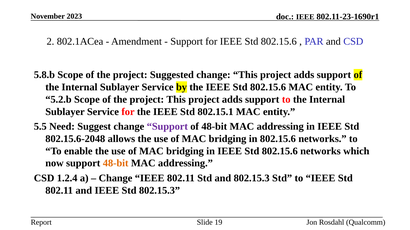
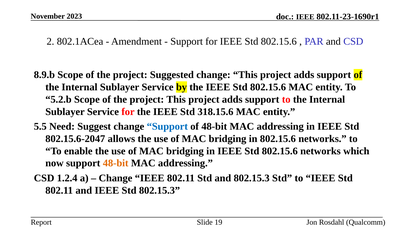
5.8.b: 5.8.b -> 8.9.b (44, 75)
802.15.1: 802.15.1 -> 318.15.6 (215, 112)
Support colour: purple -> blue (167, 127)
802.15.6-2048: 802.15.6-2048 -> 802.15.6-2047 (75, 139)
